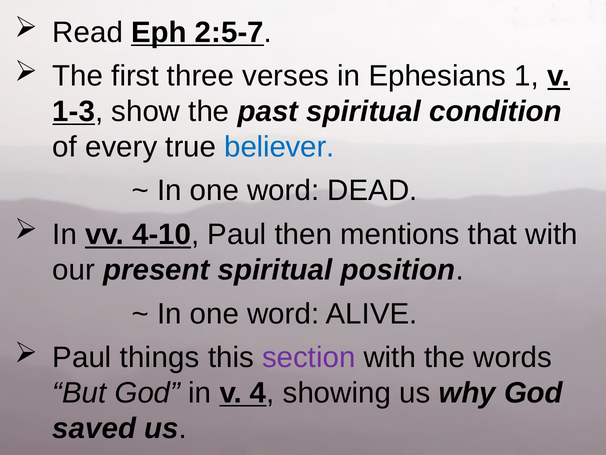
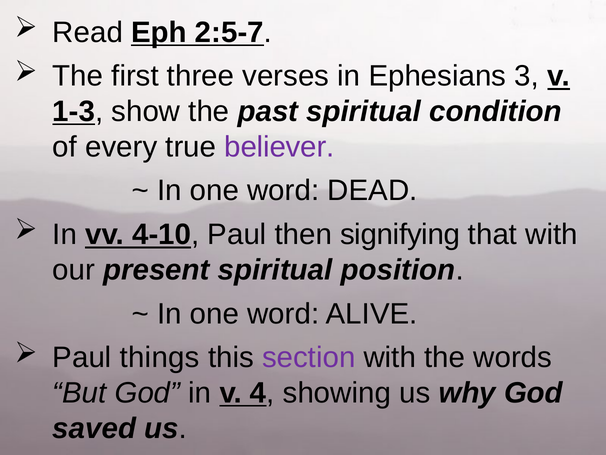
1: 1 -> 3 (527, 76)
believer colour: blue -> purple (279, 147)
mentions: mentions -> signifying (400, 234)
